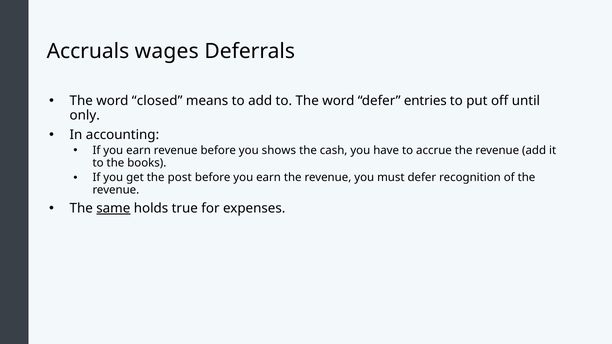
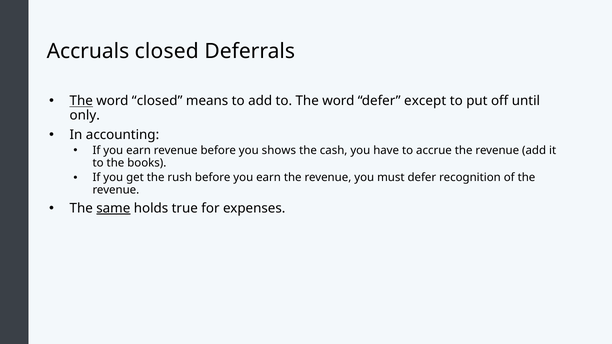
Accruals wages: wages -> closed (167, 51)
The underline: none -> present (81, 101)
entries: entries -> except (425, 101)
post: post -> rush (180, 178)
